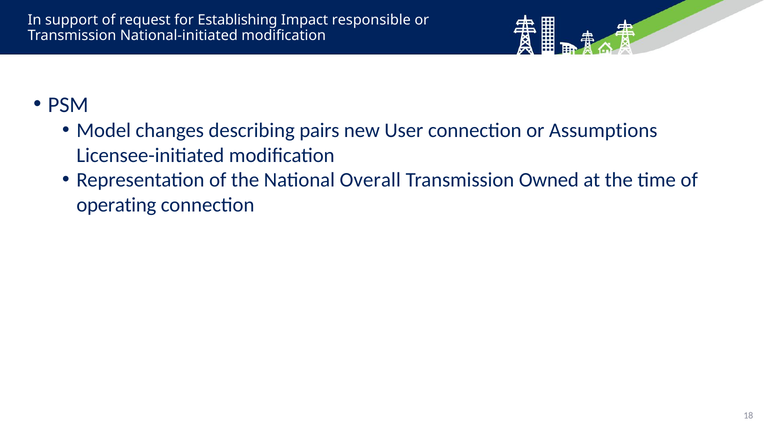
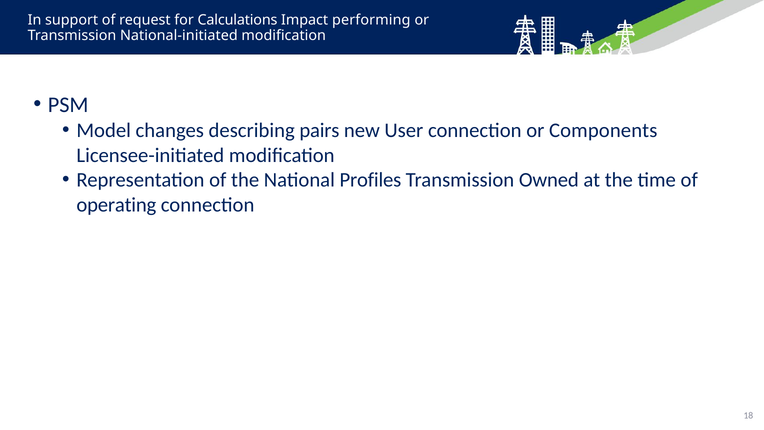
Establishing: Establishing -> Calculations (237, 20)
responsible: responsible -> performing (371, 20)
Assumptions: Assumptions -> Components (603, 130)
Overall: Overall -> Profiles (370, 180)
